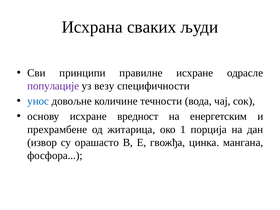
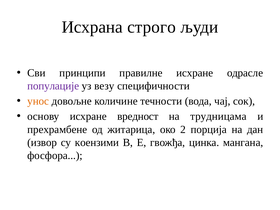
сваких: сваких -> строго (152, 27)
унос colour: blue -> orange (38, 101)
енергетским: енергетским -> трудницама (218, 116)
1: 1 -> 2 (183, 129)
орашасто: орашасто -> коензими (97, 142)
